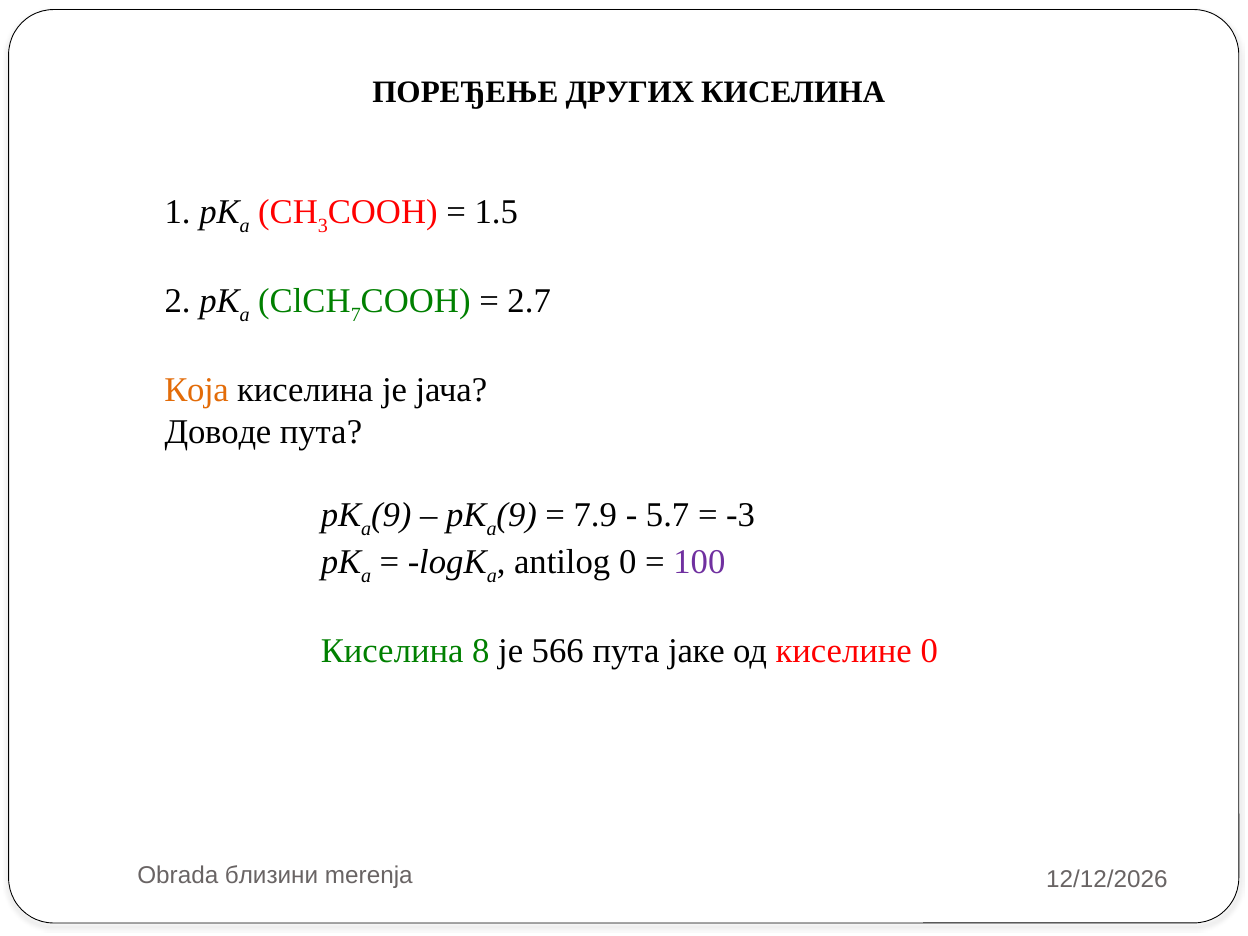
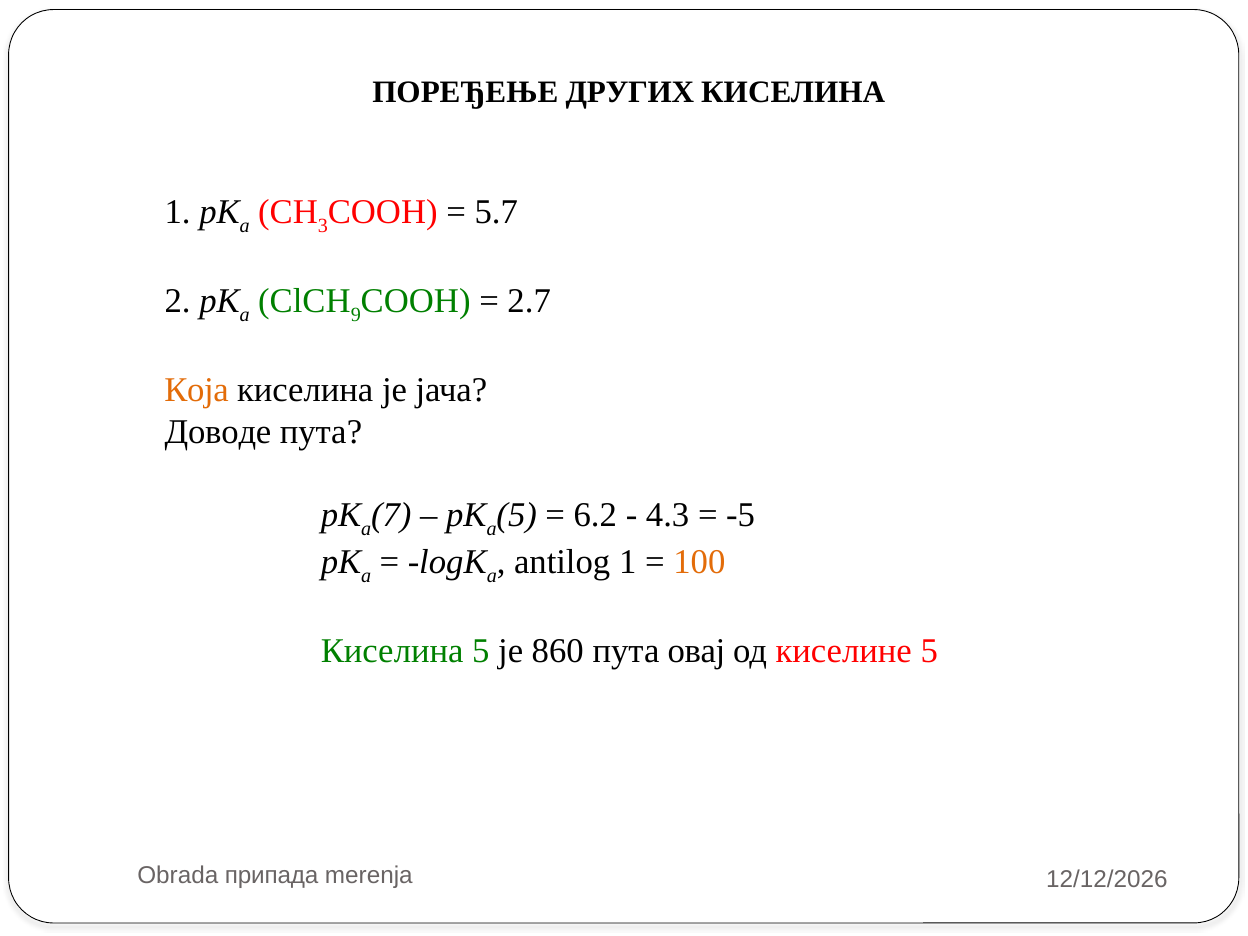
1.5: 1.5 -> 5.7 (496, 212)
7: 7 -> 9 (356, 315)
9: 9 -> 7 (391, 515)
9: 9 -> 5 (517, 515)
7.9: 7.9 -> 6.2 (595, 515)
5.7: 5.7 -> 4.3 (668, 515)
-3: -3 -> -5 (741, 515)
antilog 0: 0 -> 1 (628, 562)
100 colour: purple -> orange (699, 562)
Киселина 8: 8 -> 5 (481, 651)
566: 566 -> 860 (558, 651)
јаке: јаке -> овај (697, 651)
киселине 0: 0 -> 5 (929, 651)
близини: близини -> припада (272, 875)
